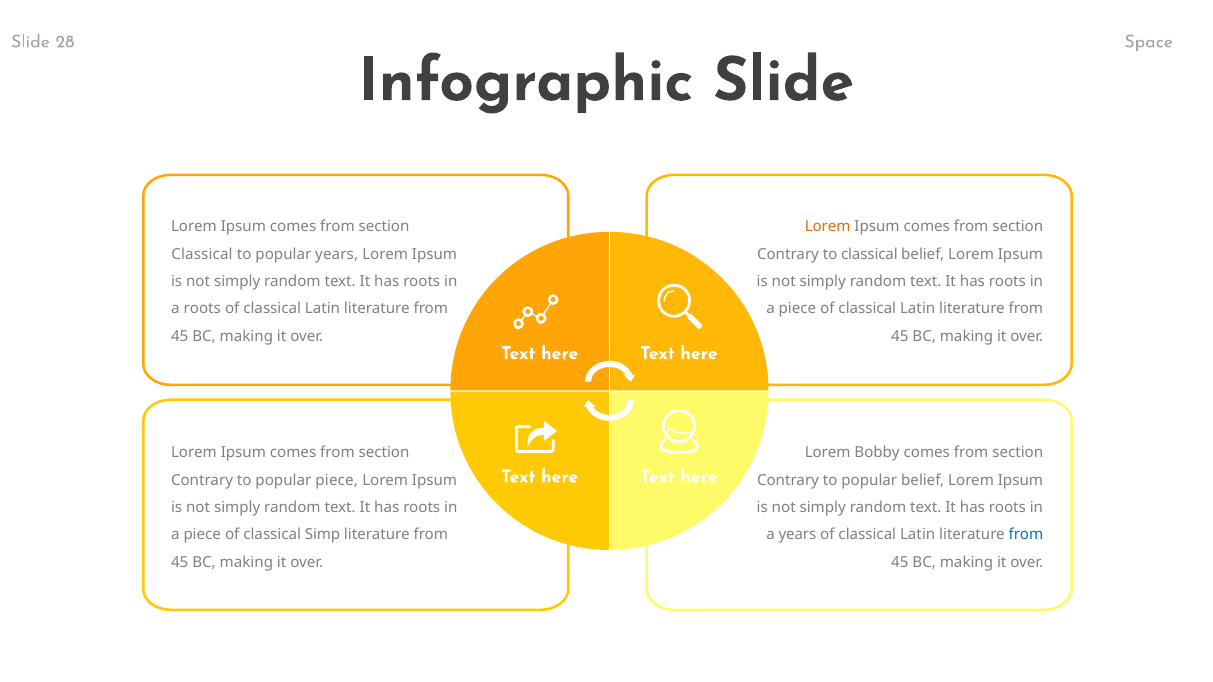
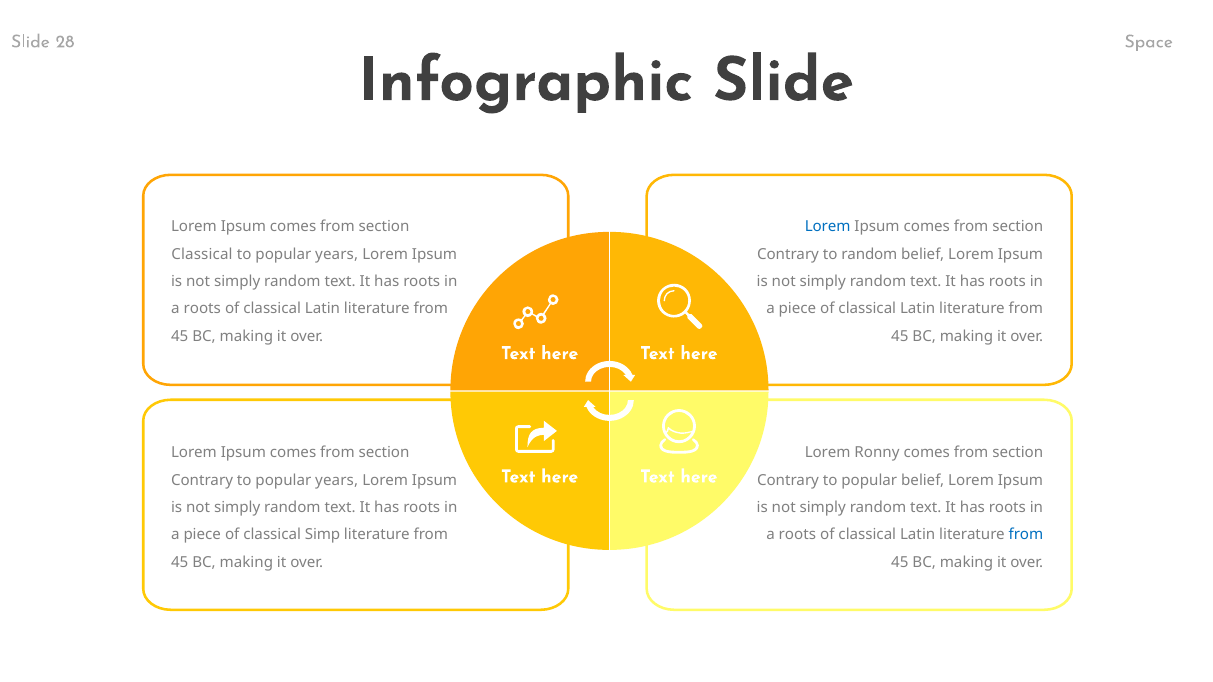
Lorem colour: orange -> blue (828, 227)
to classical: classical -> random (869, 254)
Bobby: Bobby -> Ronny (877, 453)
Contrary to popular piece: piece -> years (337, 480)
years: years -> roots (797, 535)
